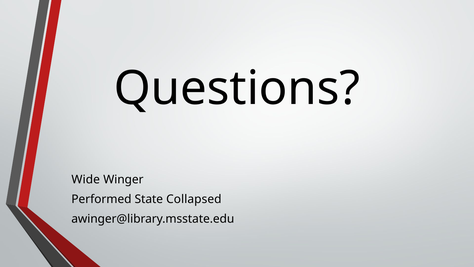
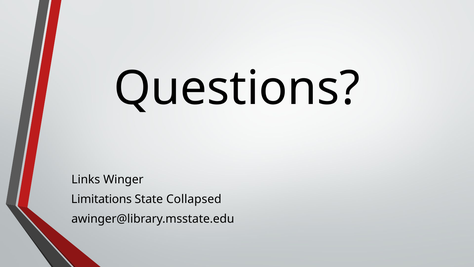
Wide: Wide -> Links (86, 179)
Performed: Performed -> Limitations (102, 199)
